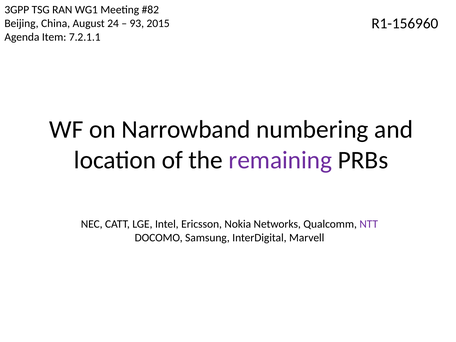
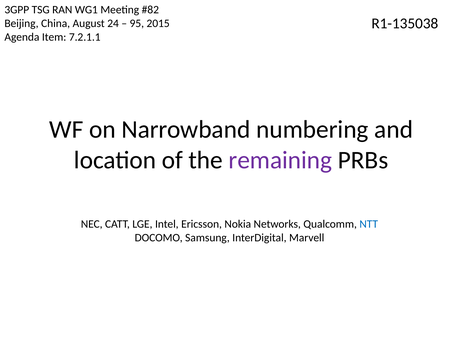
R1-156960: R1-156960 -> R1-135038 (405, 24)
93: 93 -> 95 (137, 24)
NTT colour: purple -> blue (369, 224)
